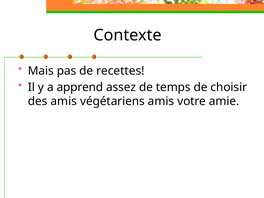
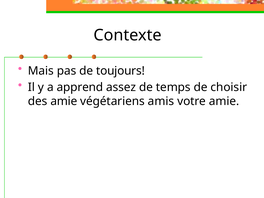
recettes: recettes -> toujours (120, 71)
des amis: amis -> amie (64, 101)
